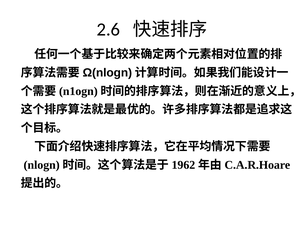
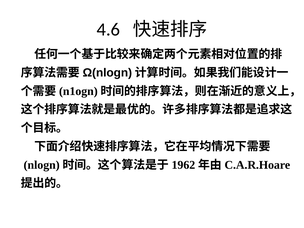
2.6: 2.6 -> 4.6 (108, 29)
